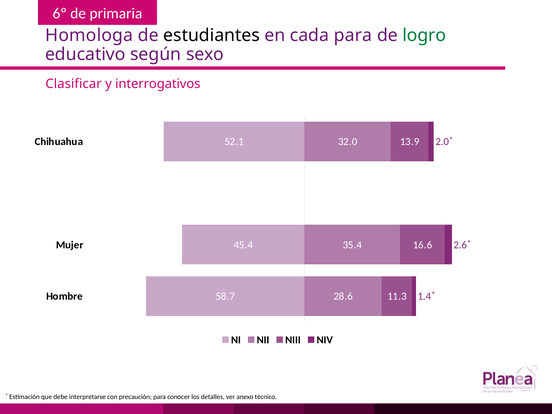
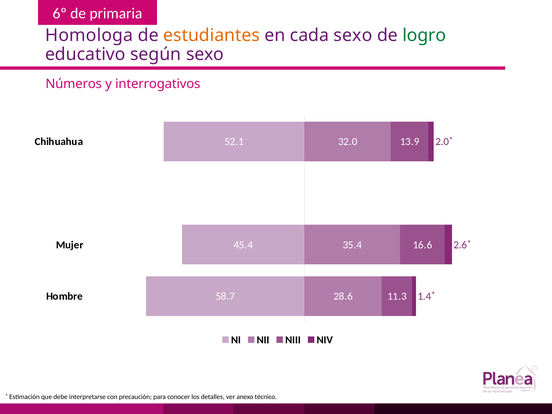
estudiantes colour: black -> orange (212, 35)
cada para: para -> sexo (353, 35)
Clasificar: Clasificar -> Números (74, 84)
